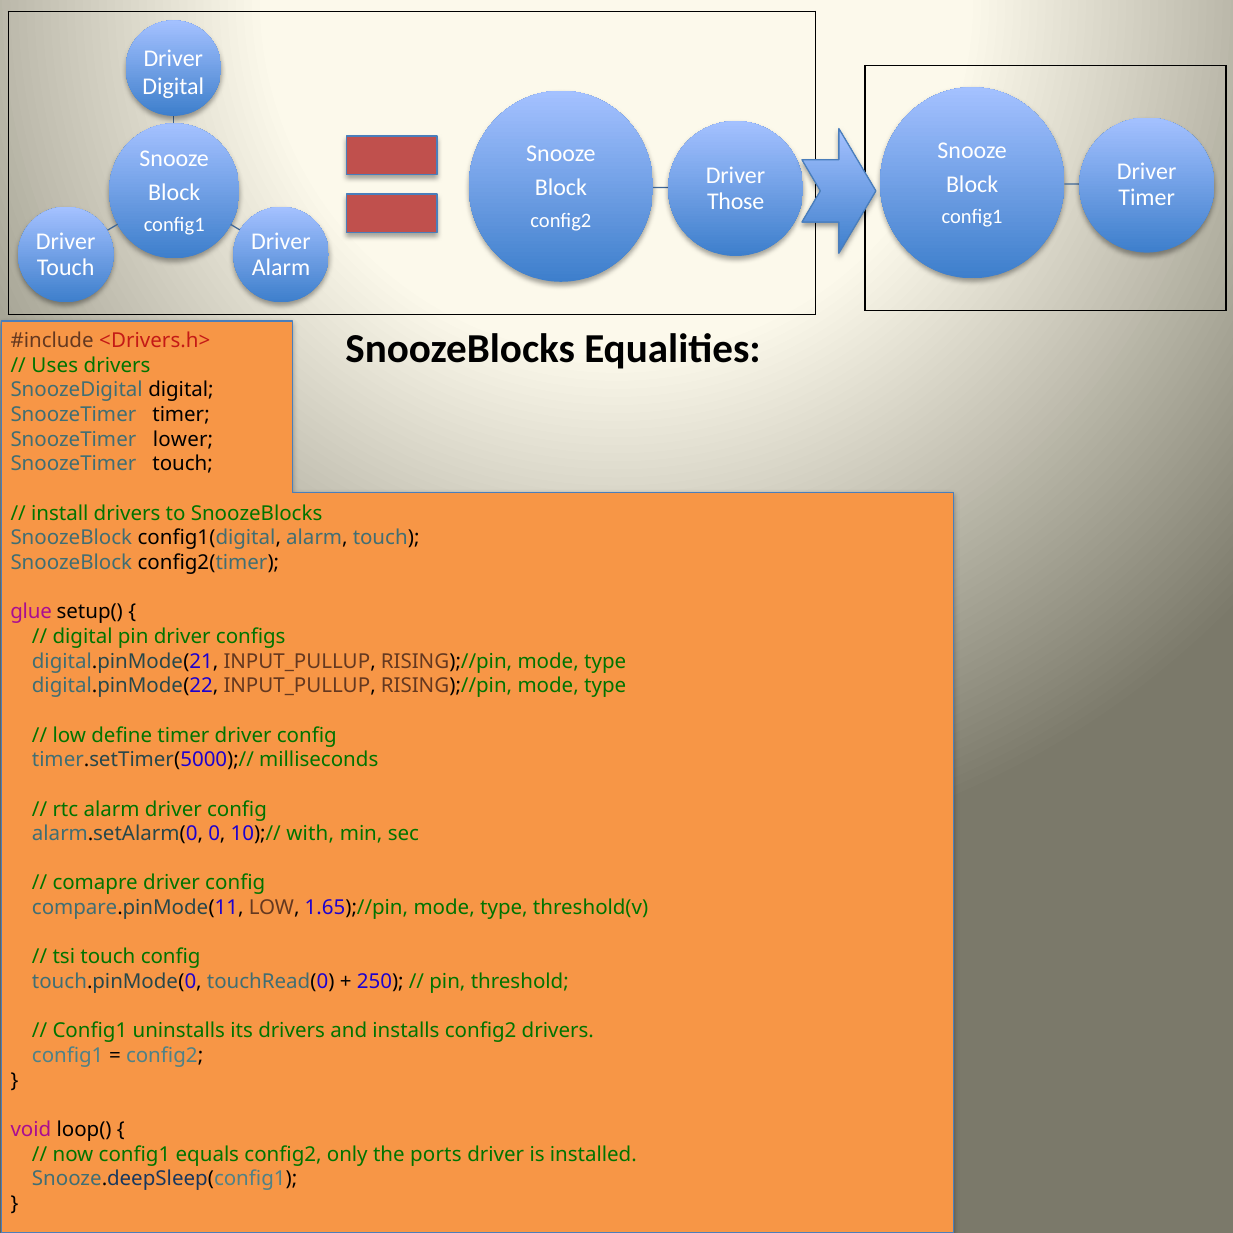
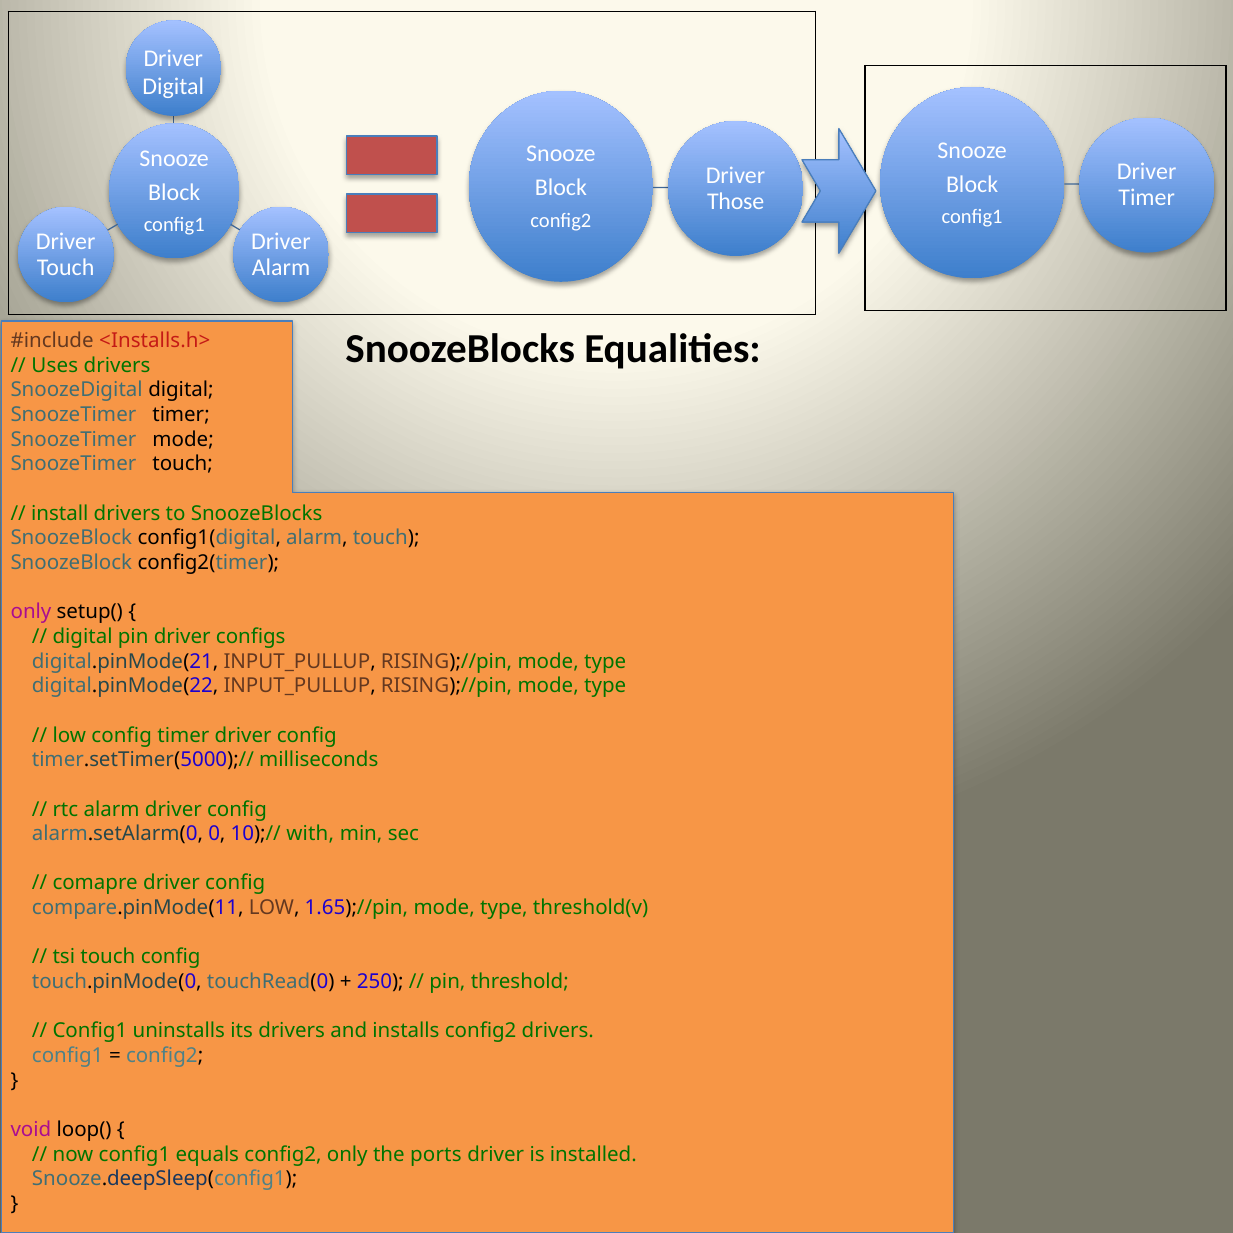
<Drivers.h>: <Drivers.h> -> <Installs.h> (155, 341)
SnoozeTimer lower: lower -> mode (183, 439)
glue: glue -> only (31, 612)
low define: define -> config (122, 735)
